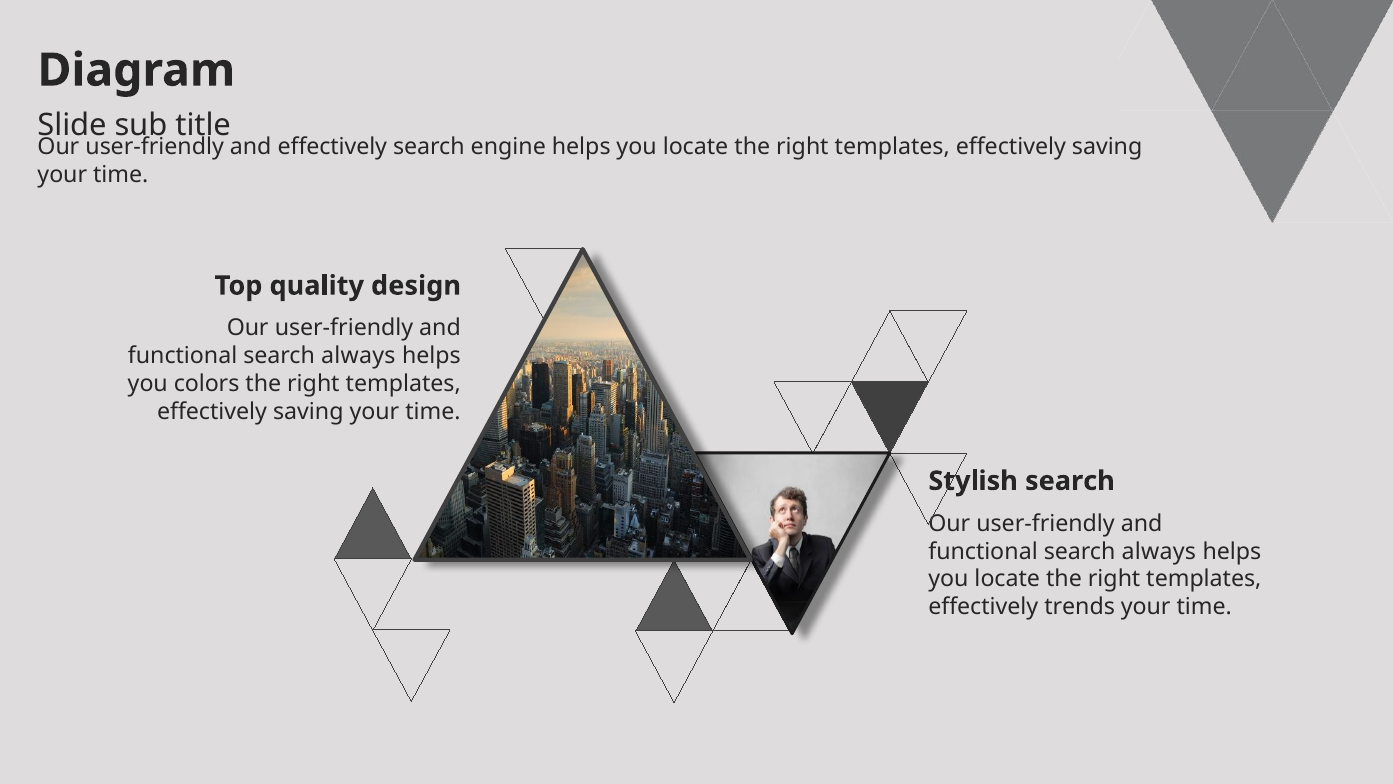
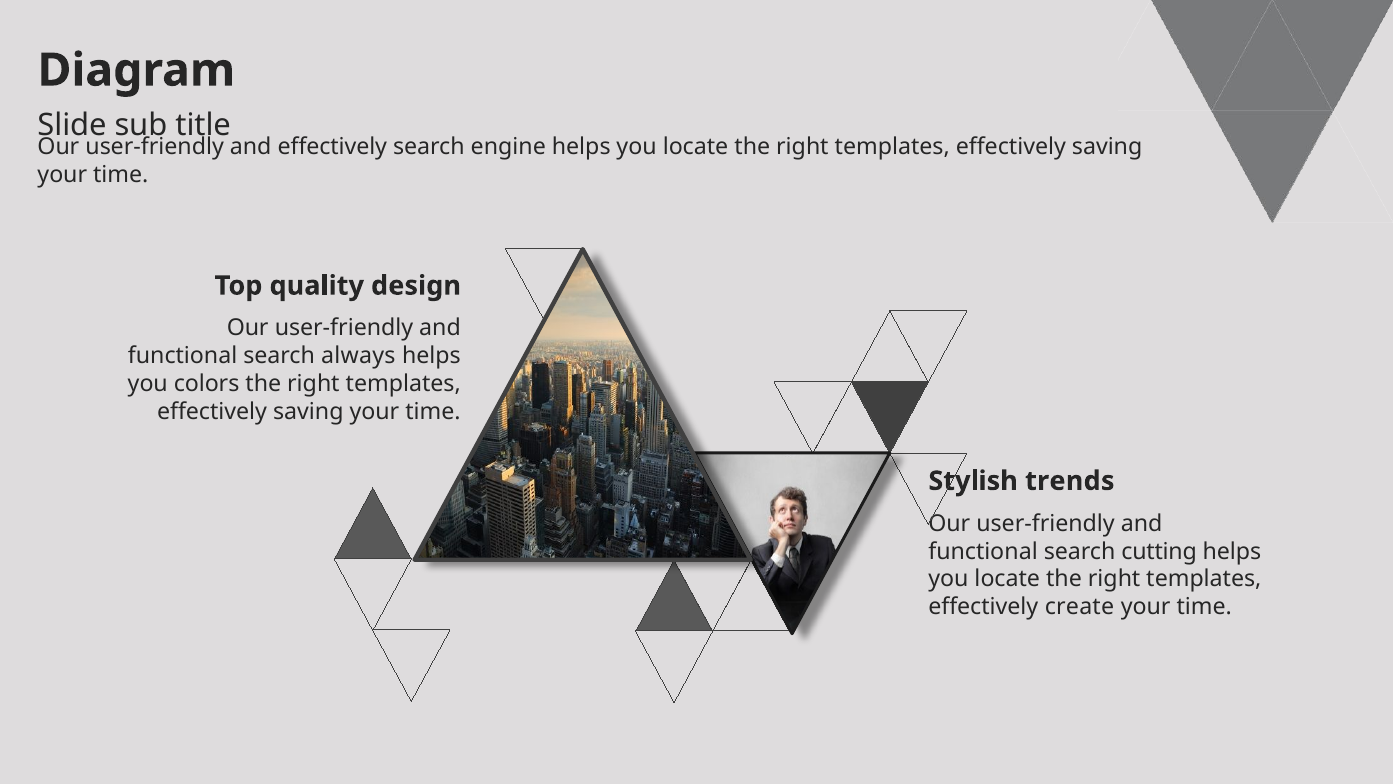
Stylish search: search -> trends (1070, 481)
always: always -> cutting (1159, 551)
trends: trends -> create (1079, 607)
